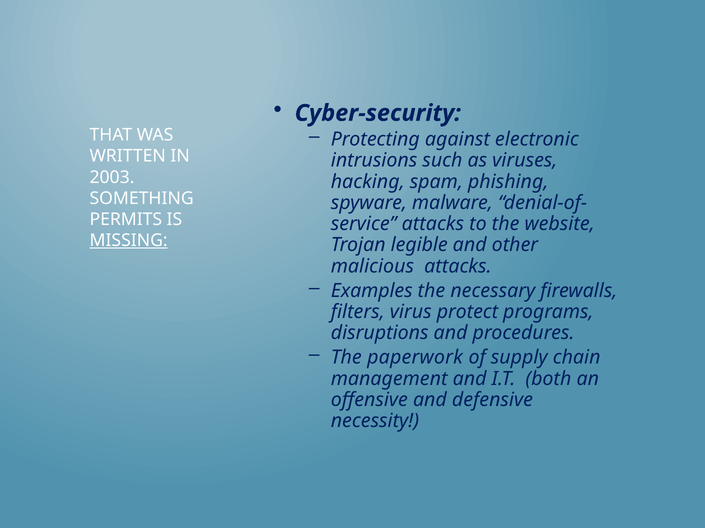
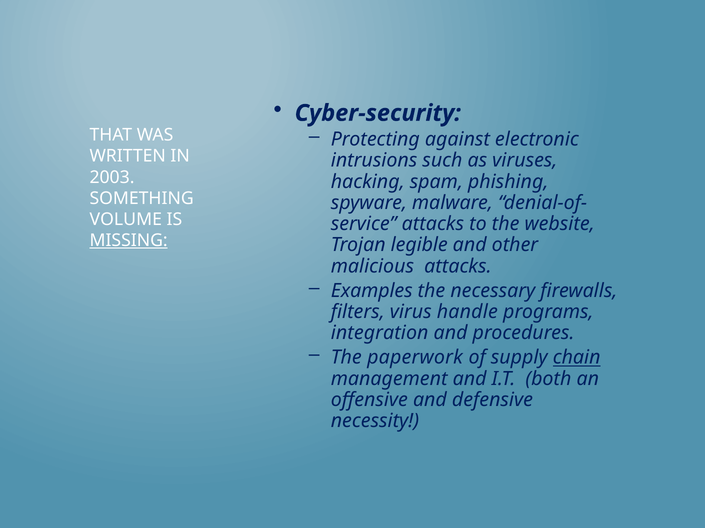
PERMITS: PERMITS -> VOLUME (126, 220)
protect: protect -> handle (467, 312)
disruptions: disruptions -> integration (380, 333)
chain underline: none -> present (577, 358)
